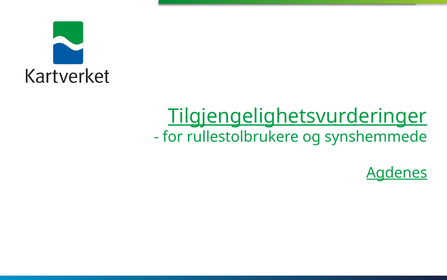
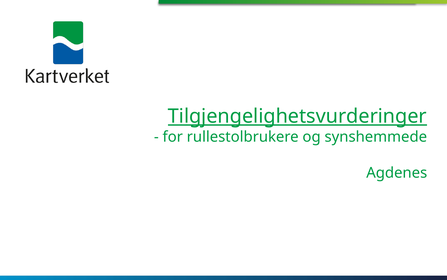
Agdenes underline: present -> none (397, 172)
